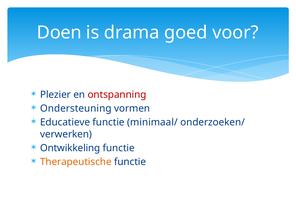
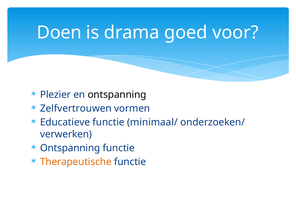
ontspanning colour: red -> black (117, 95)
Ondersteuning: Ondersteuning -> Zelfvertrouwen (76, 109)
Ontwikkeling: Ontwikkeling -> Ontspanning (70, 148)
